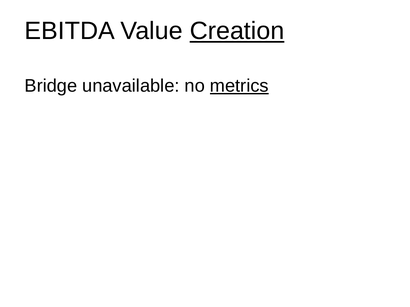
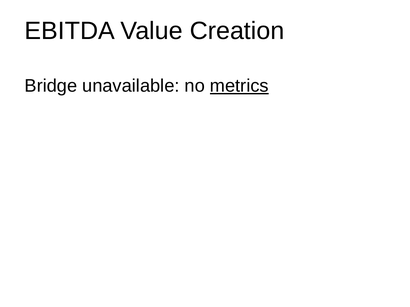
Creation underline: present -> none (237, 31)
